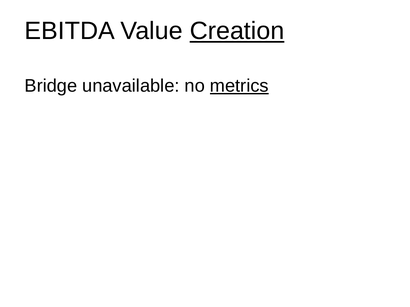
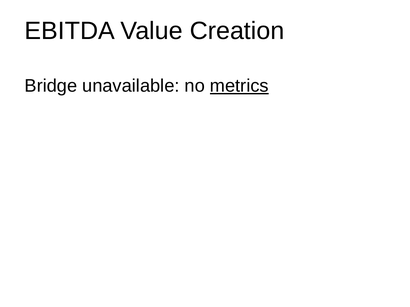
Creation underline: present -> none (237, 31)
